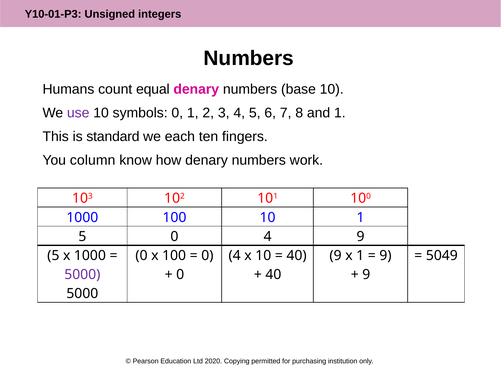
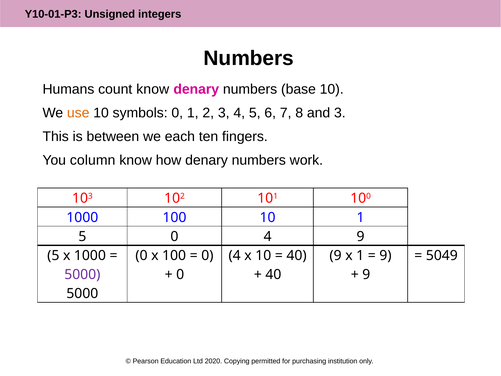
count equal: equal -> know (153, 89)
use colour: purple -> orange (78, 113)
and 1: 1 -> 3 (340, 113)
standard: standard -> between (113, 137)
